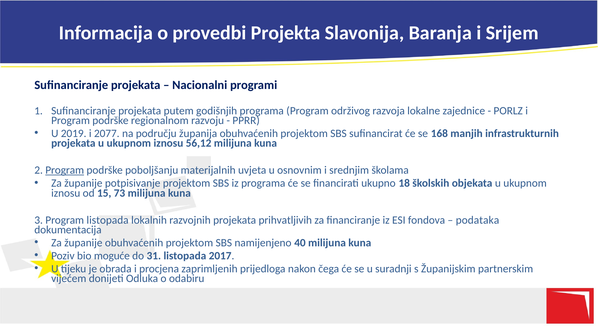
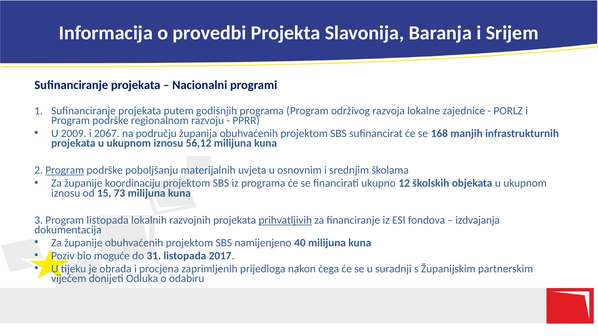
2019: 2019 -> 2009 (74, 134)
2077: 2077 -> 2067 (107, 134)
potpisivanje: potpisivanje -> koordinaciju (133, 184)
18: 18 -> 12 (404, 184)
prihvatljivih underline: none -> present (285, 220)
podataka: podataka -> izdvajanja (478, 220)
